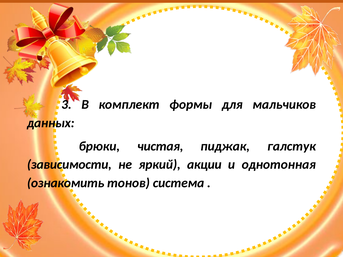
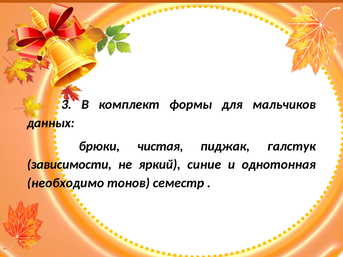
акции: акции -> синие (204, 165)
ознакомить: ознакомить -> необходимо (66, 183)
система: система -> семестр (178, 183)
